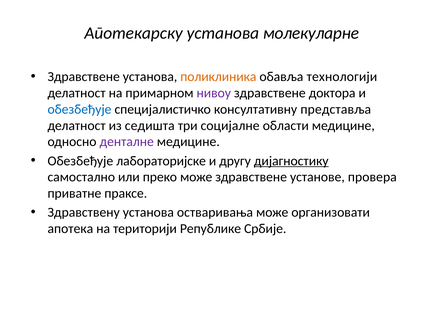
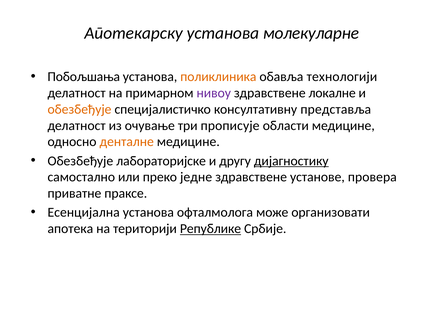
Здравствене: Здравствене -> Побољшања (84, 77)
доктора: доктора -> локалне (332, 93)
обезбеђује colour: blue -> orange (79, 109)
седишта: седишта -> очување (150, 126)
социјалне: социјалне -> прописује (230, 126)
денталне colour: purple -> orange (127, 142)
преко може: може -> једне (196, 177)
Здравствену: Здравствену -> Есенцијална (84, 213)
остваривања: остваривања -> офталмолога (215, 213)
Републике underline: none -> present (210, 229)
